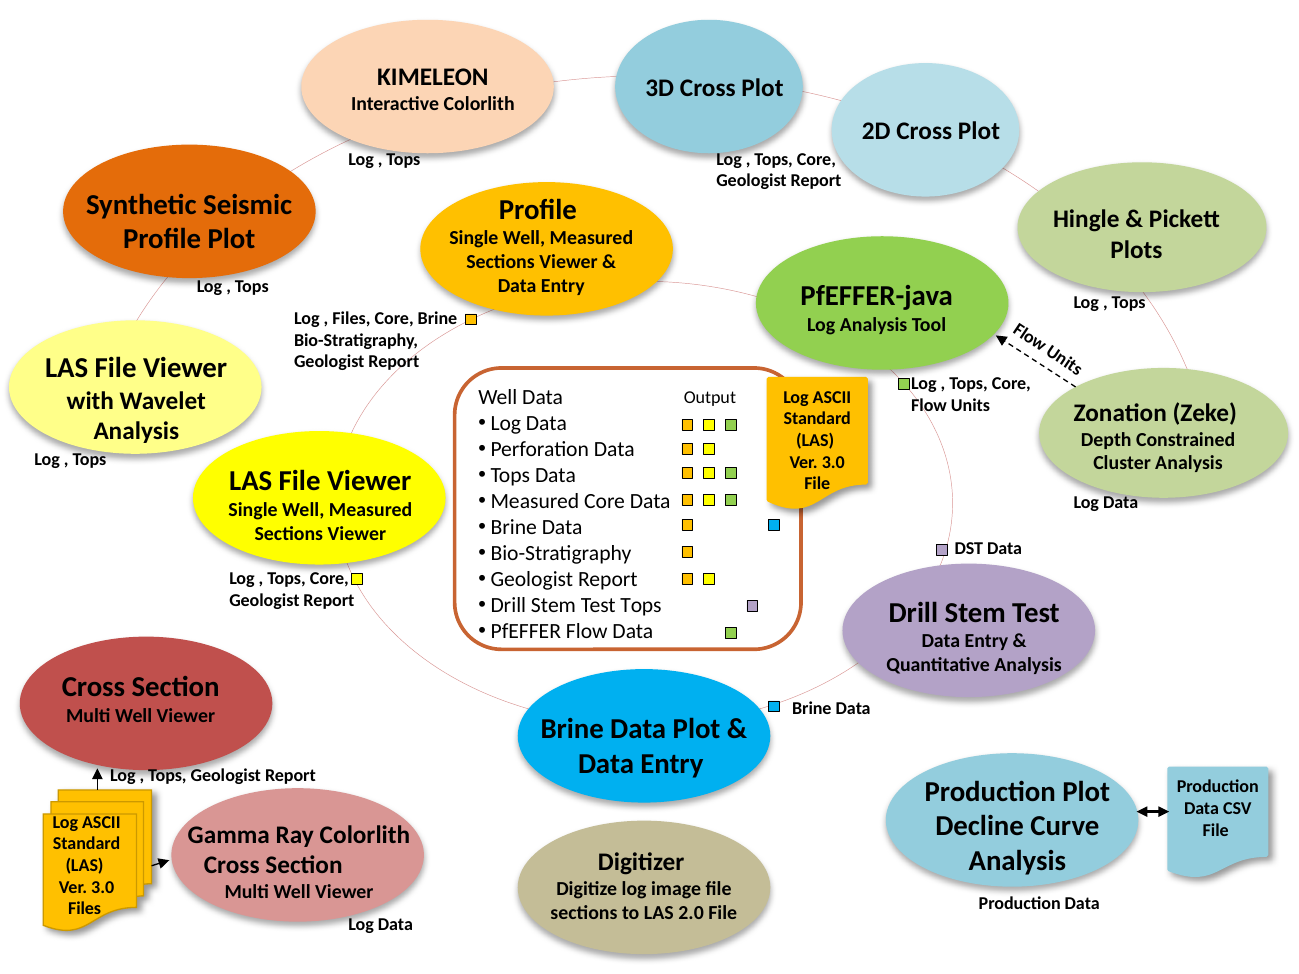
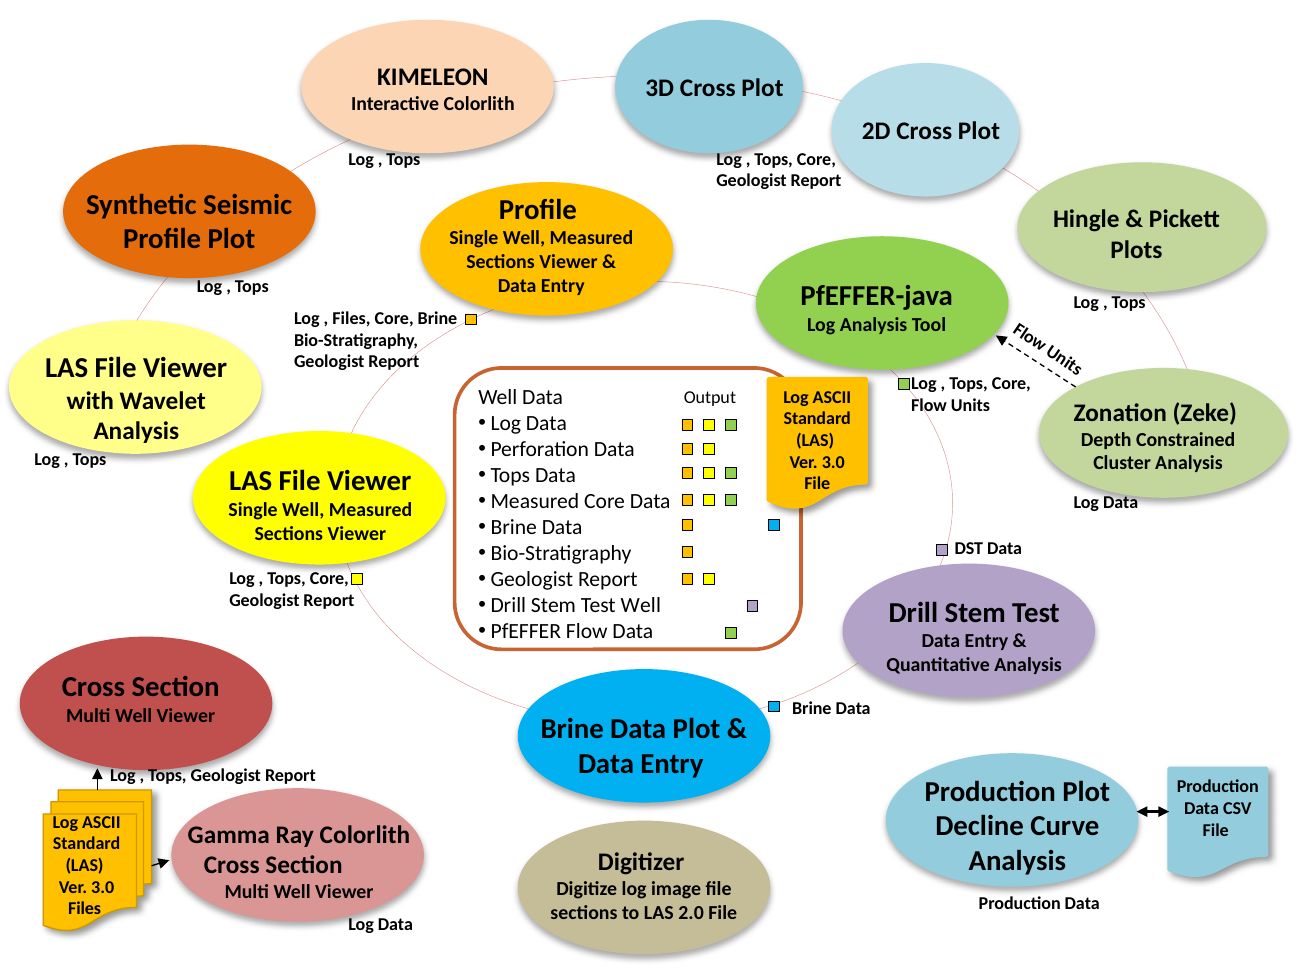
Test Tops: Tops -> Well (641, 606)
